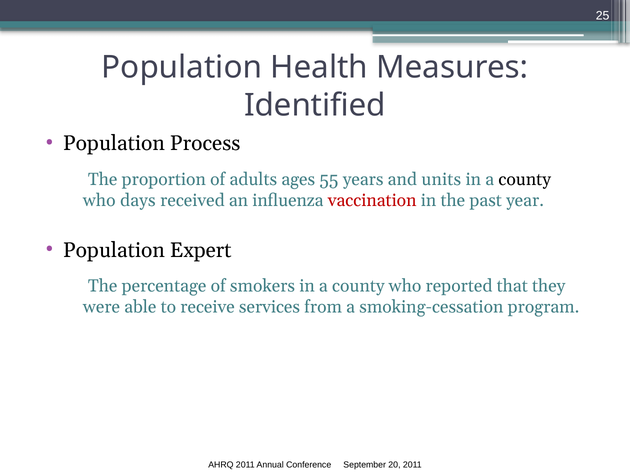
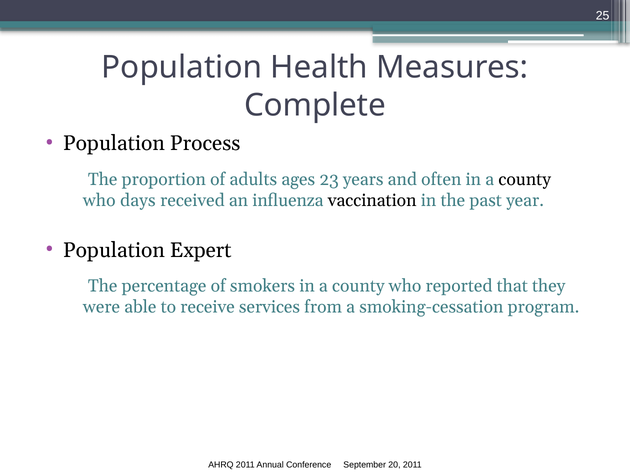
Identified: Identified -> Complete (315, 105)
55: 55 -> 23 (329, 179)
units: units -> often (441, 179)
vaccination colour: red -> black (372, 200)
